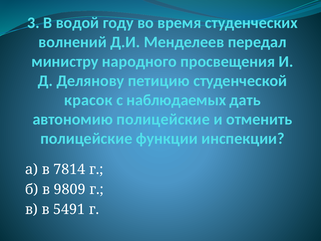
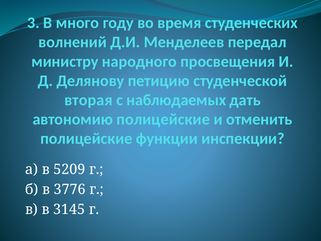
водой: водой -> много (77, 23)
красок: красок -> вторая (88, 100)
7814: 7814 -> 5209 (69, 169)
9809: 9809 -> 3776 (70, 189)
5491: 5491 -> 3145 (69, 209)
